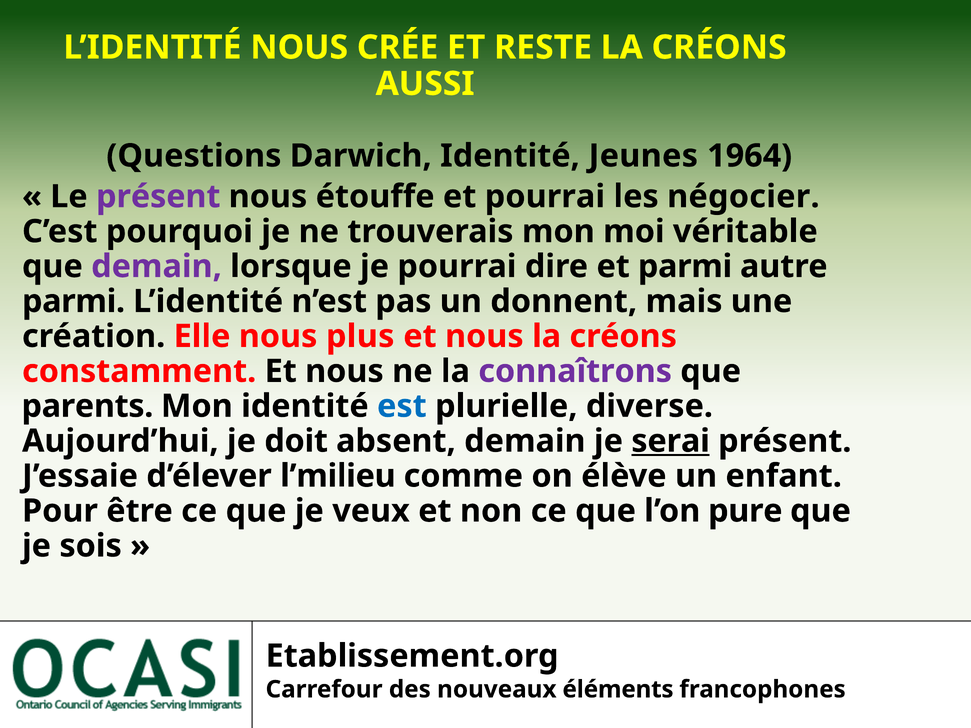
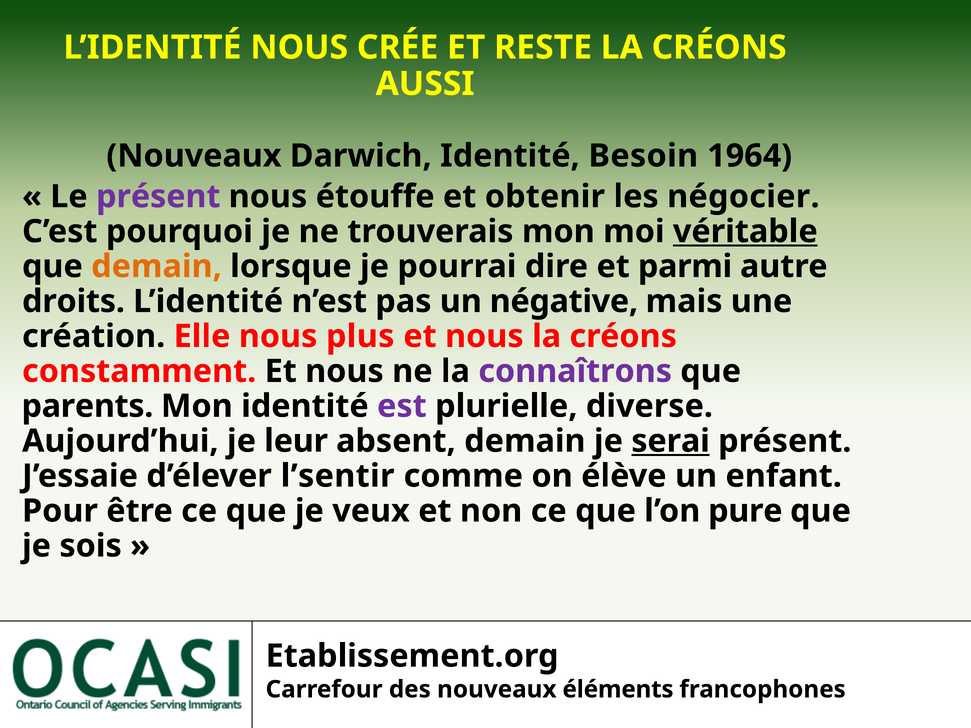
Questions: Questions -> Nouveaux (194, 156)
Jeunes: Jeunes -> Besoin (643, 156)
et pourrai: pourrai -> obtenir (545, 197)
véritable underline: none -> present (745, 232)
demain colour: purple -> orange (157, 267)
parmi: parmi -> droits (73, 301)
donnent: donnent -> négative (564, 301)
est colour: blue -> purple (402, 406)
doit: doit -> leur (296, 441)
l’milieu: l’milieu -> l’sentir (338, 476)
